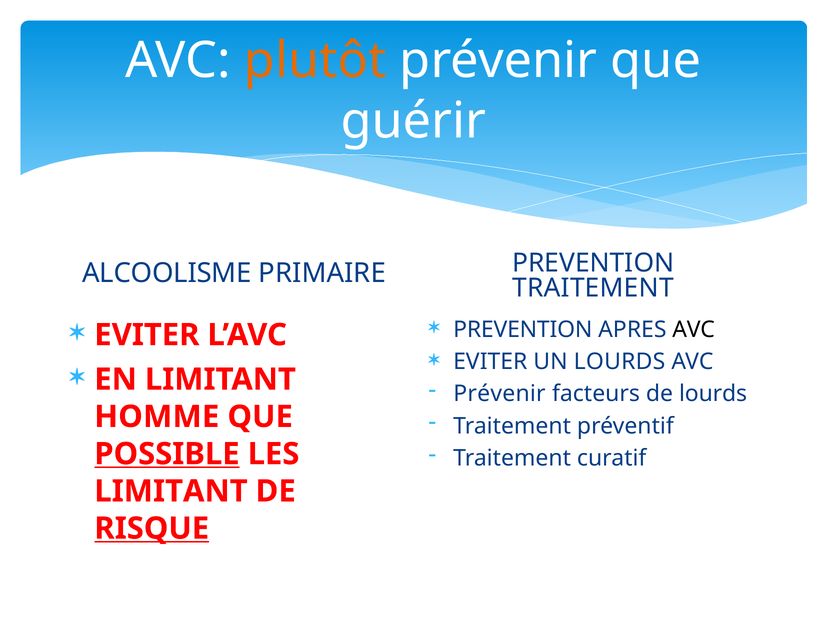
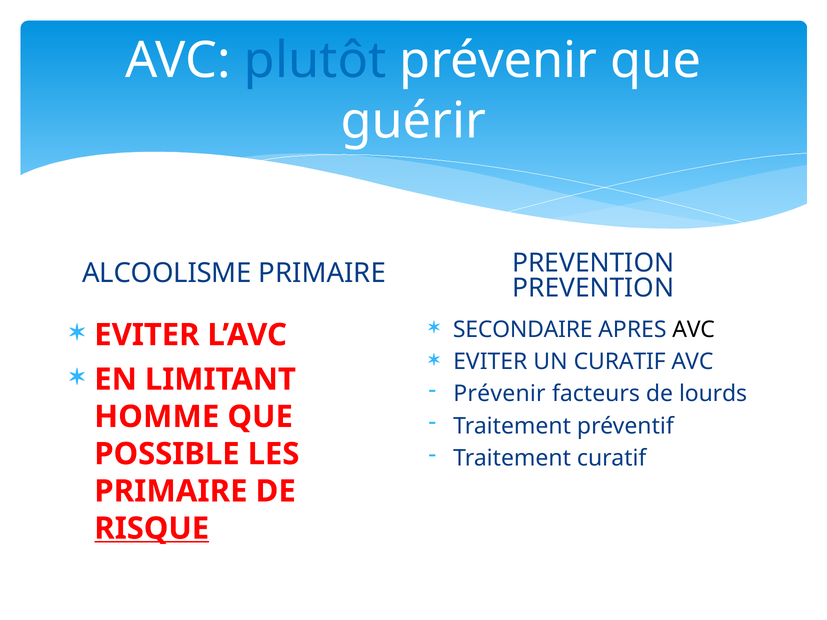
plutôt colour: orange -> blue (315, 60)
TRAITEMENT: TRAITEMENT -> PREVENTION (593, 288)
PREVENTION: PREVENTION -> SECONDAIRE (523, 330)
UN LOURDS: LOURDS -> CURATIF (620, 362)
POSSIBLE underline: present -> none (167, 454)
LIMITANT: LIMITANT -> PRIMAIRE (171, 491)
